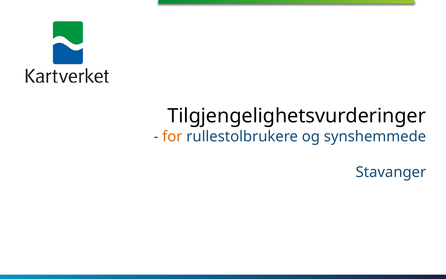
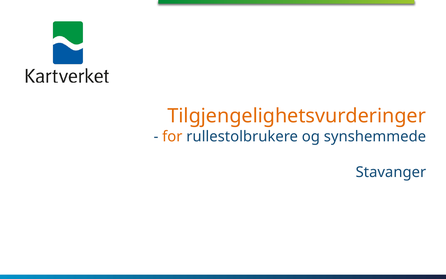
Tilgjengelighetsvurderinger colour: black -> orange (297, 116)
